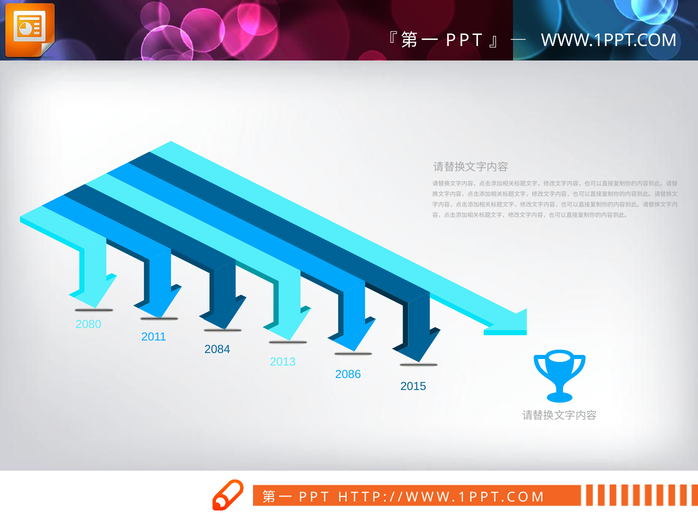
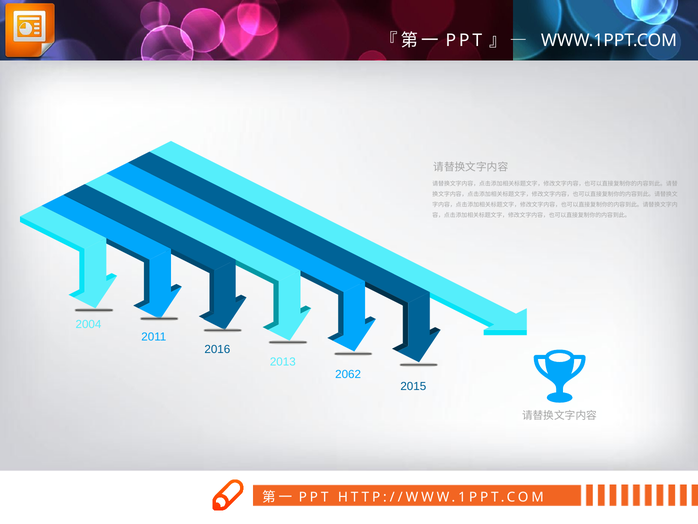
2080: 2080 -> 2004 (88, 324)
2084: 2084 -> 2016 (217, 349)
2086: 2086 -> 2062 (348, 374)
